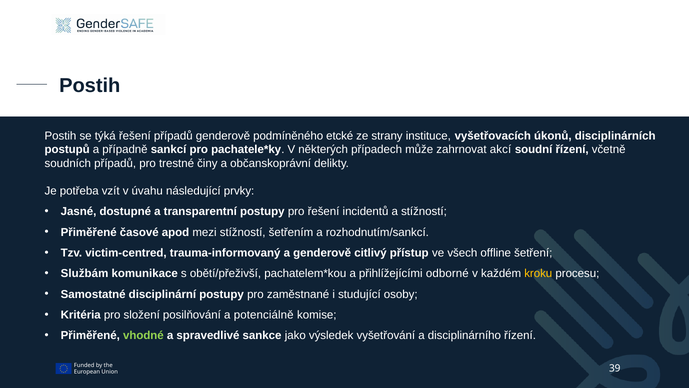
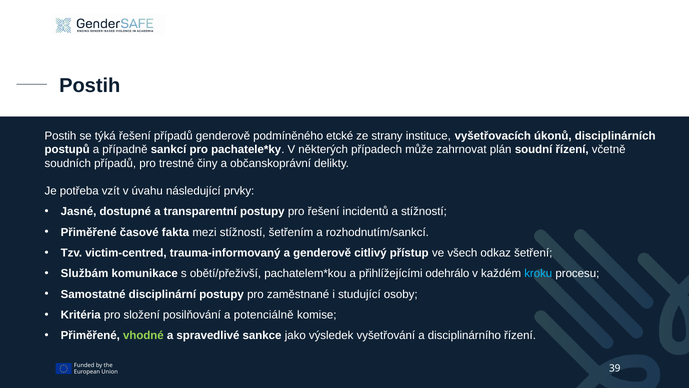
akcí: akcí -> plán (501, 149)
apod: apod -> fakta (175, 232)
offline: offline -> odkaz (496, 253)
odborné: odborné -> odehrálo (447, 273)
kroku colour: yellow -> light blue (538, 273)
